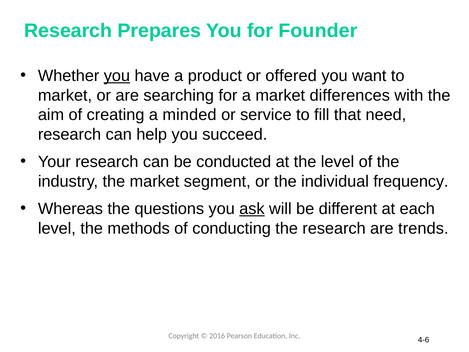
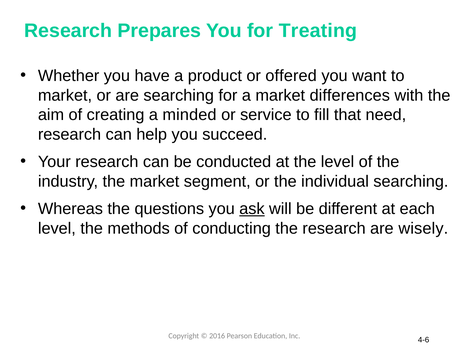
Founder: Founder -> Treating (318, 31)
you underline: present -> none (117, 76)
individual frequency: frequency -> searching (411, 181)
trends: trends -> wisely (423, 228)
